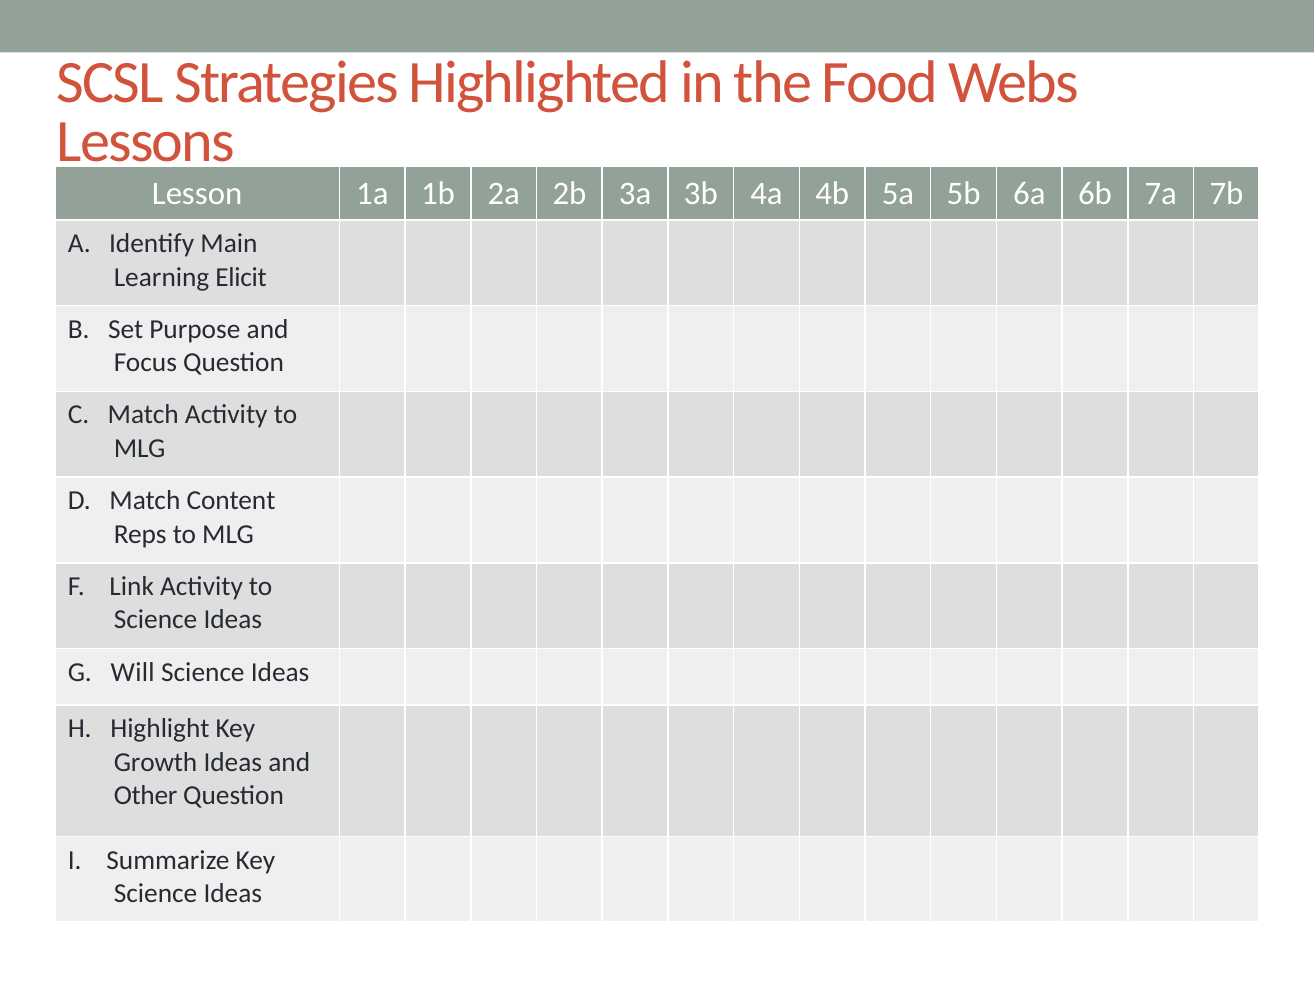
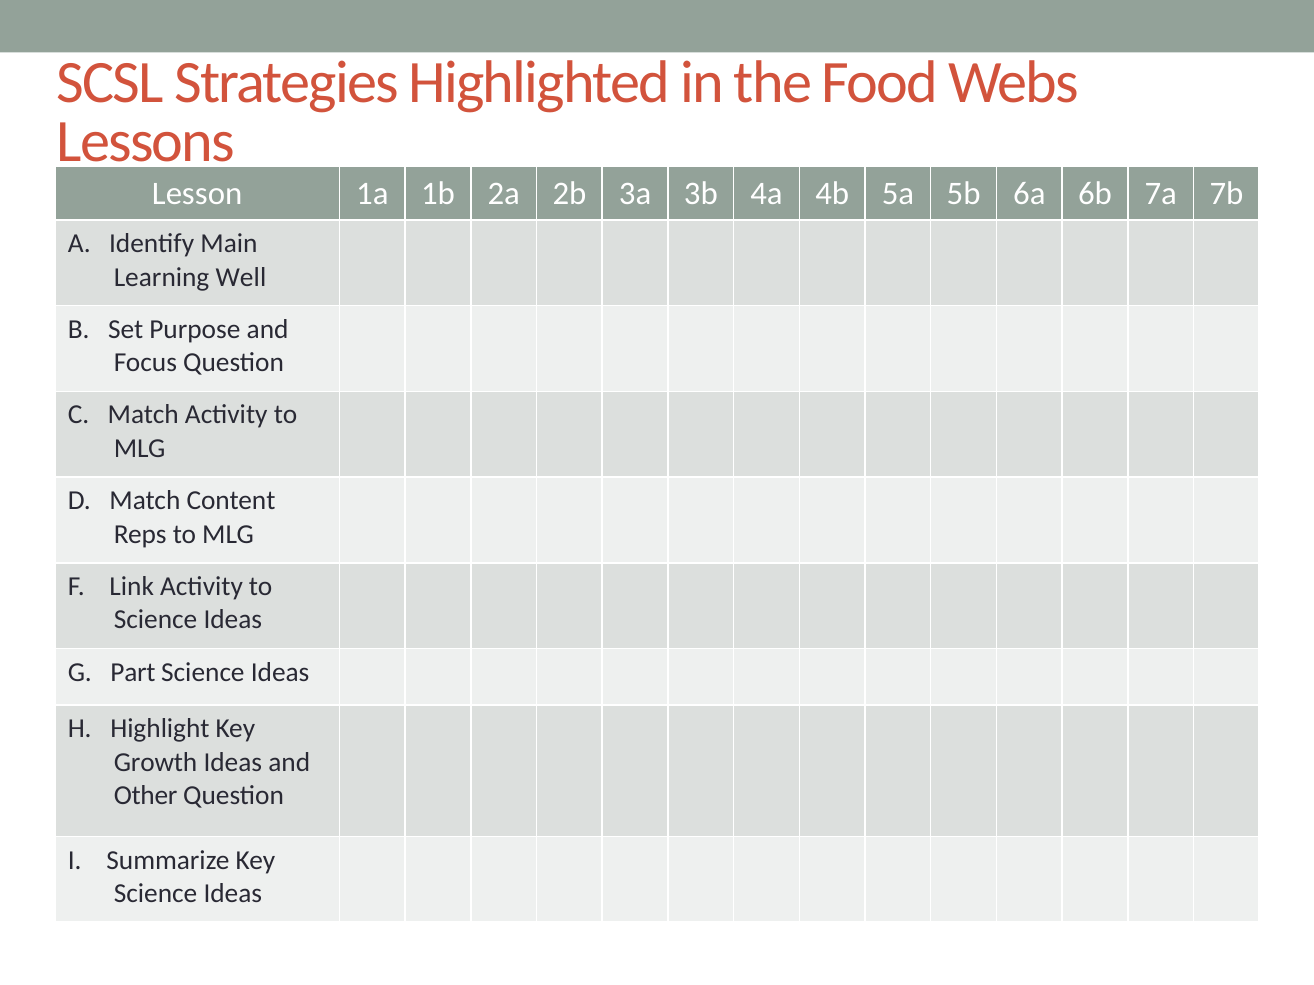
Elicit: Elicit -> Well (241, 277)
Will: Will -> Part (133, 672)
